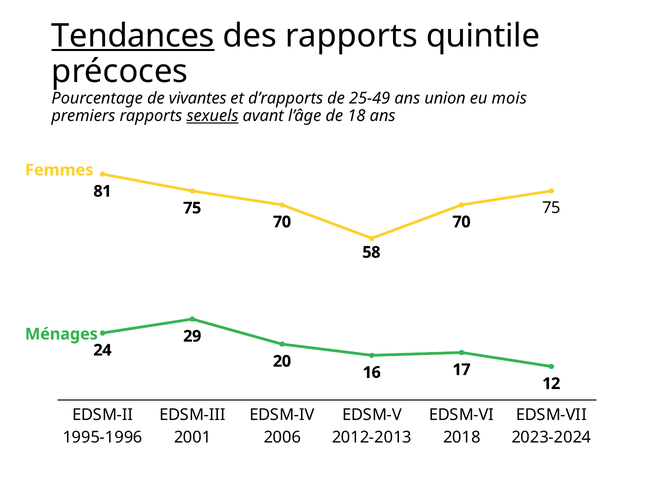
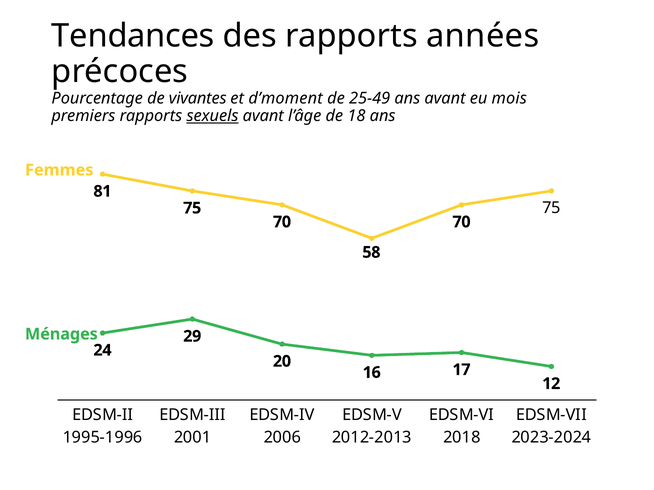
Tendances underline: present -> none (133, 36)
quintile: quintile -> années (483, 36)
d’rapports: d’rapports -> d’moment (286, 98)
ans union: union -> avant (445, 98)
